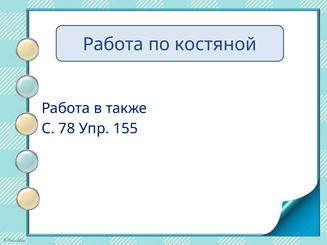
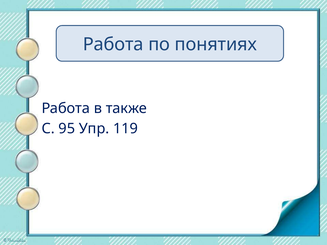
костяной: костяной -> понятиях (216, 44)
78: 78 -> 95 (67, 129)
155: 155 -> 119 (126, 129)
